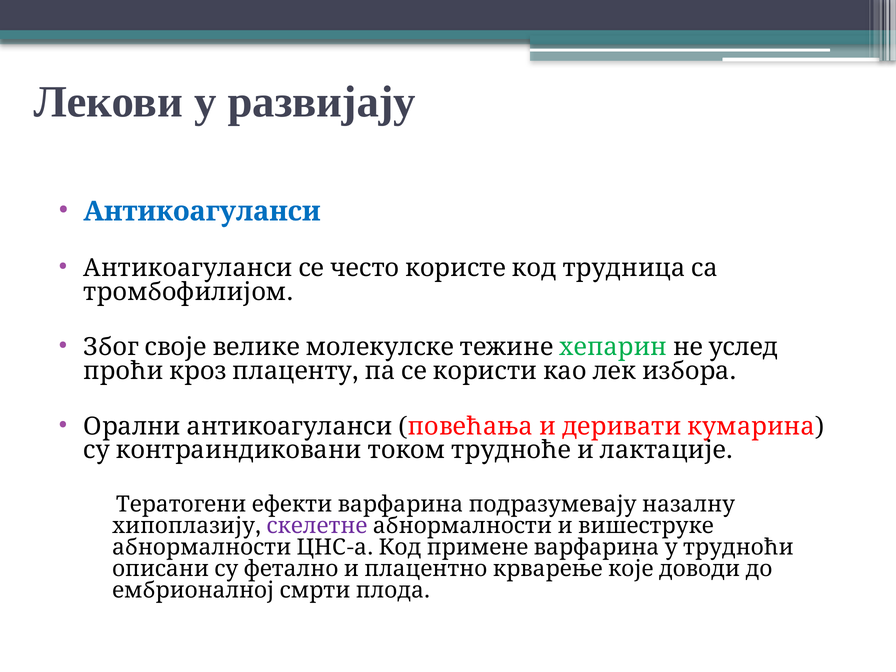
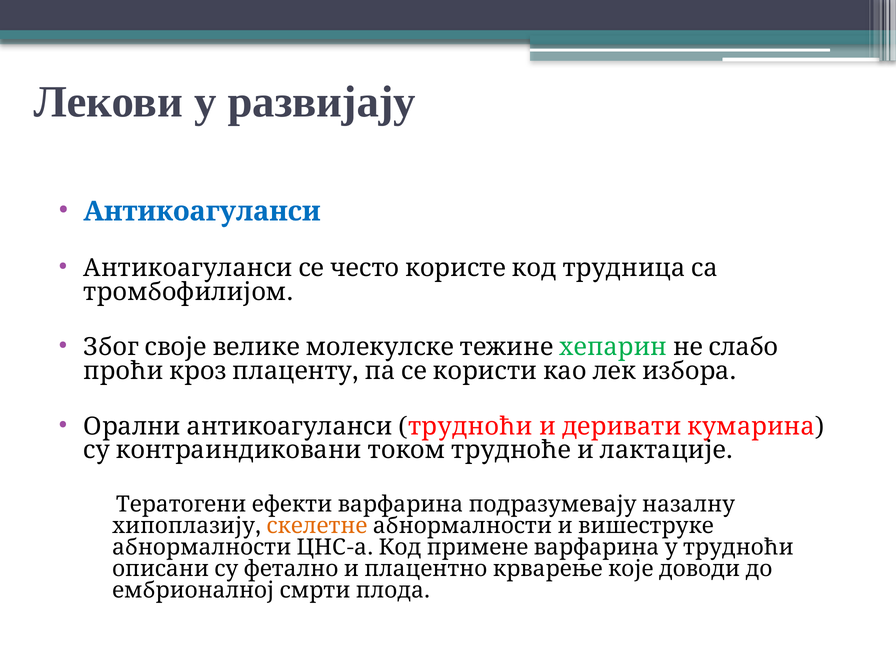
услед: услед -> слабо (743, 347)
антикоагуланси повећања: повећања -> трудноћи (470, 426)
скелетне colour: purple -> orange (317, 526)
